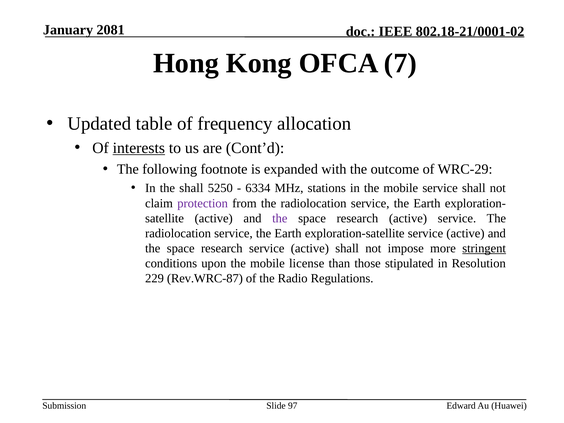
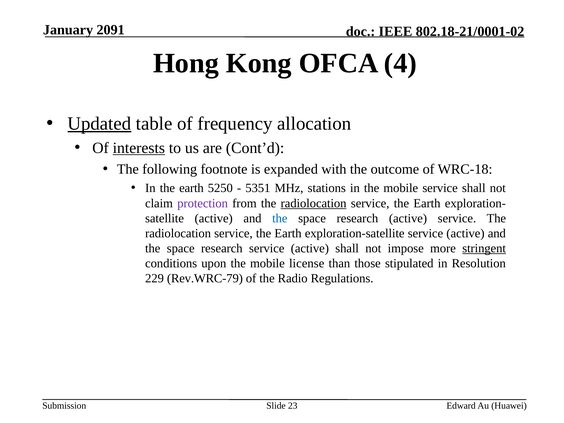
2081: 2081 -> 2091 (111, 30)
7: 7 -> 4 (400, 63)
Updated underline: none -> present (99, 124)
WRC-29: WRC-29 -> WRC-18 (465, 169)
In the shall: shall -> earth (191, 188)
6334: 6334 -> 5351 (258, 188)
radiolocation underline: none -> present (314, 203)
the colour: purple -> blue (280, 218)
Rev.WRC-87: Rev.WRC-87 -> Rev.WRC-79 (205, 278)
97: 97 -> 23 (293, 406)
